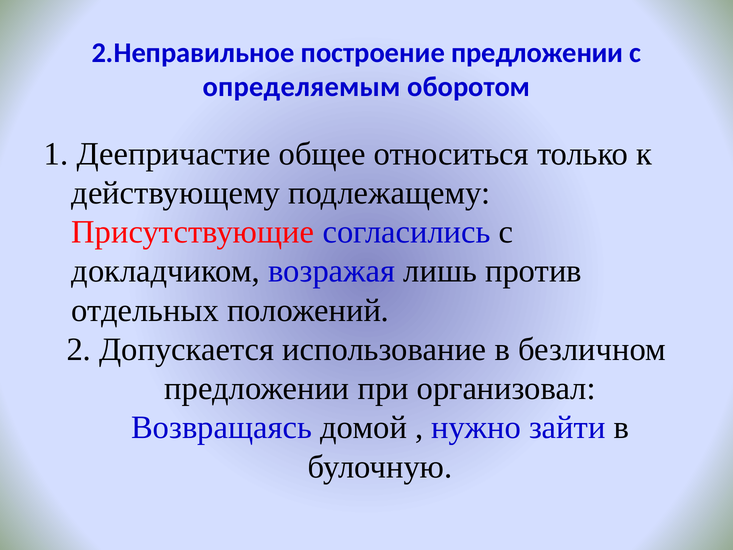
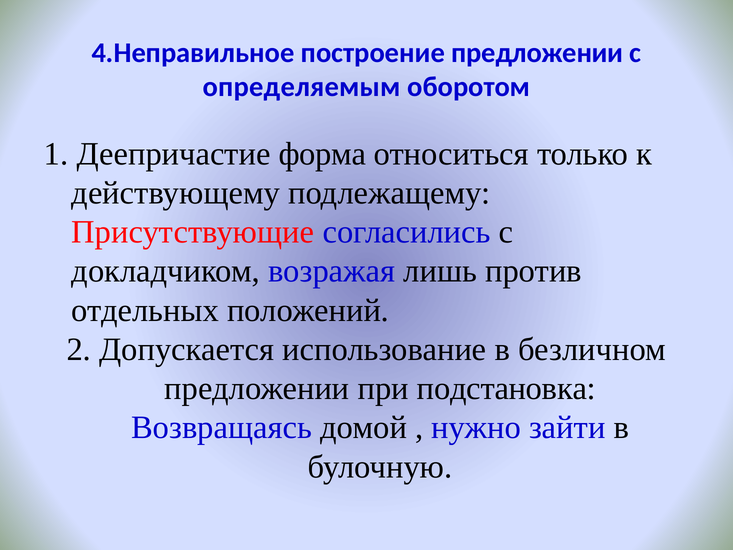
2.Неправильное: 2.Неправильное -> 4.Неправильное (193, 53)
общее: общее -> форма (322, 154)
организовал: организовал -> подстановка (506, 388)
